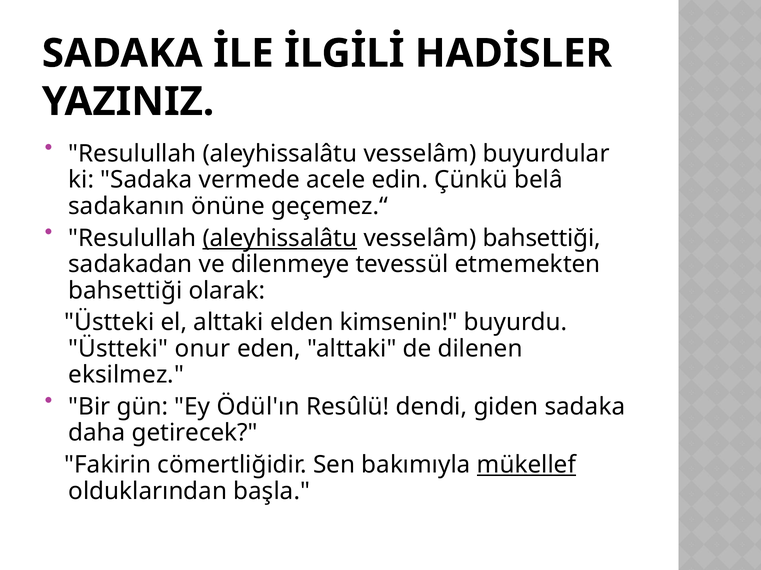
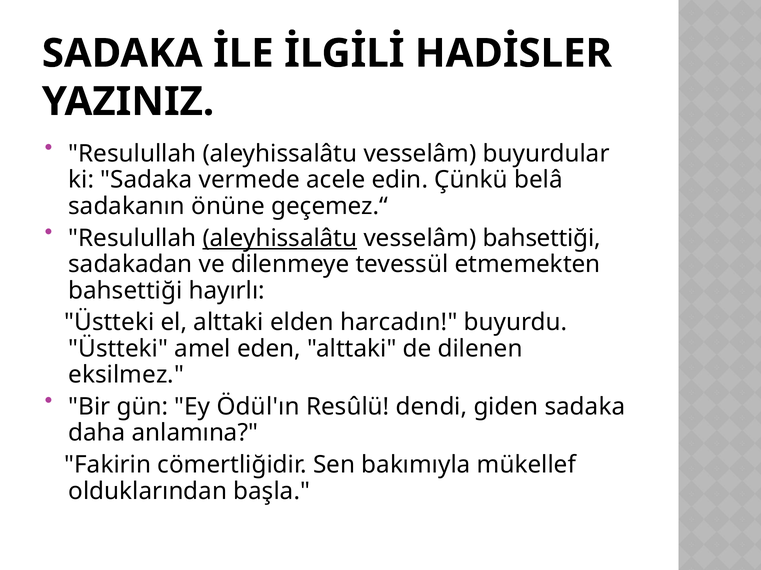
olarak: olarak -> hayırlı (227, 291)
kimsenin: kimsenin -> harcadın (399, 323)
onur: onur -> amel (203, 349)
getirecek: getirecek -> anlamına (195, 434)
mükellef underline: present -> none (526, 465)
